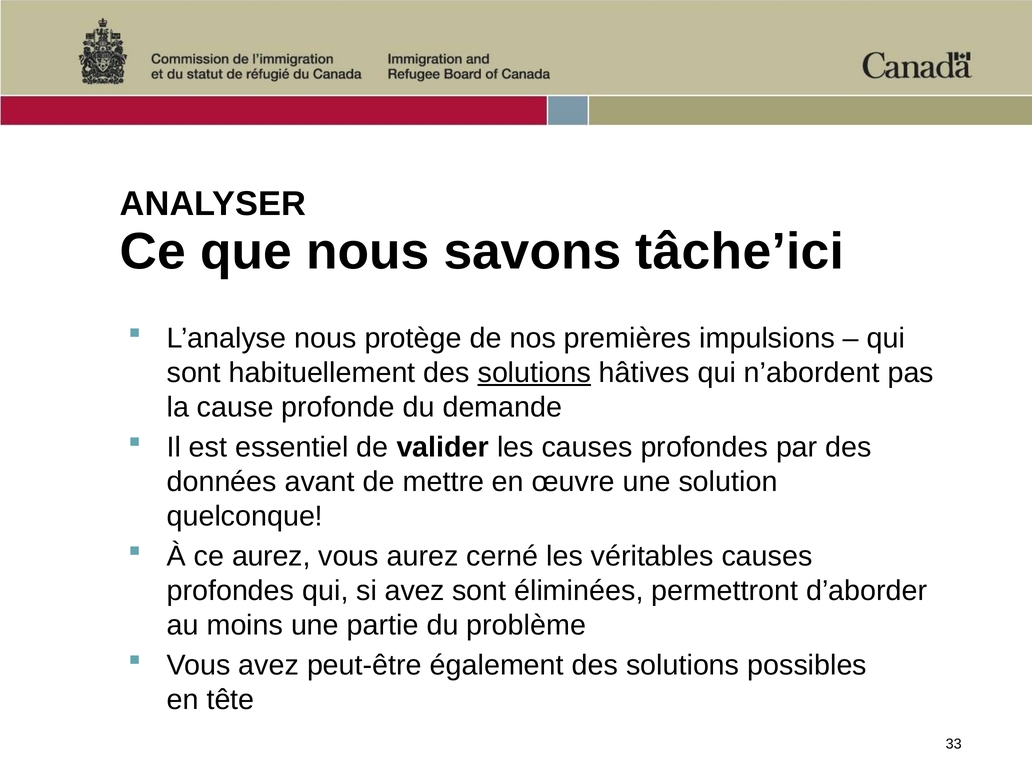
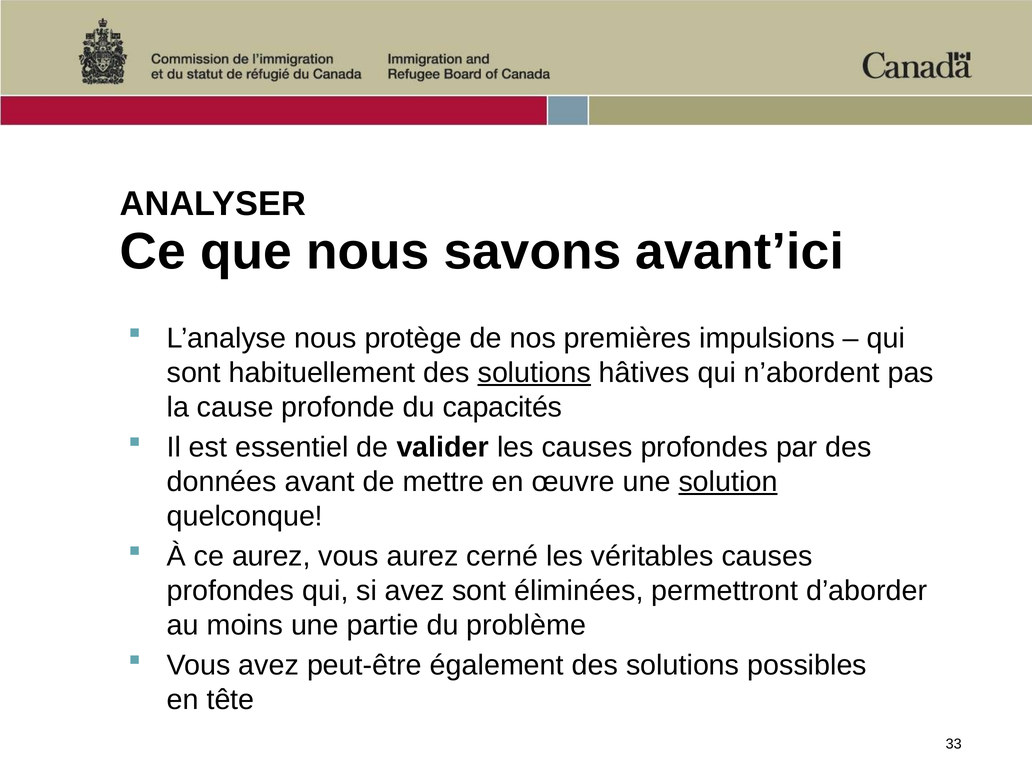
tâche’ici: tâche’ici -> avant’ici (740, 252)
demande: demande -> capacités (502, 407)
solution underline: none -> present (728, 482)
